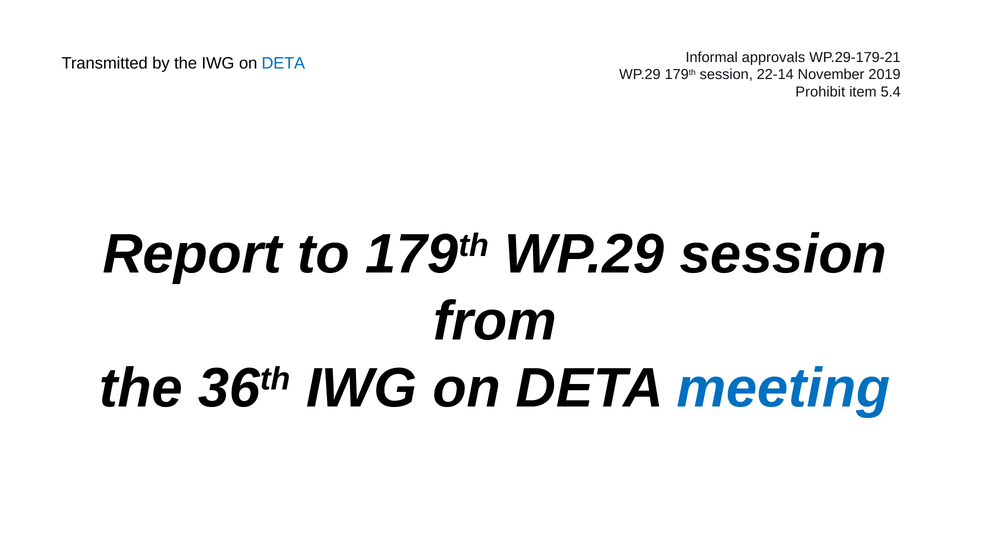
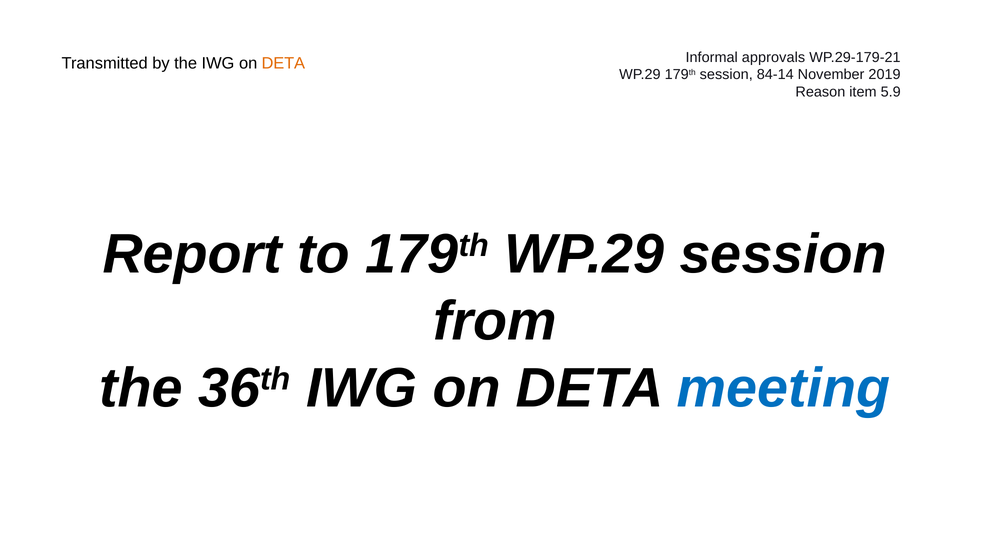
DETA colour: blue -> orange (283, 63)
22-14: 22-14 -> 84-14 (775, 75)
Prohibit: Prohibit -> Reason (820, 92)
5.4: 5.4 -> 5.9 (891, 92)
